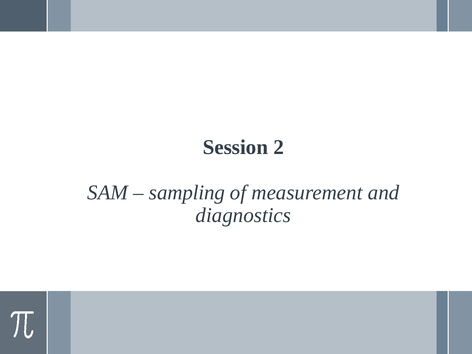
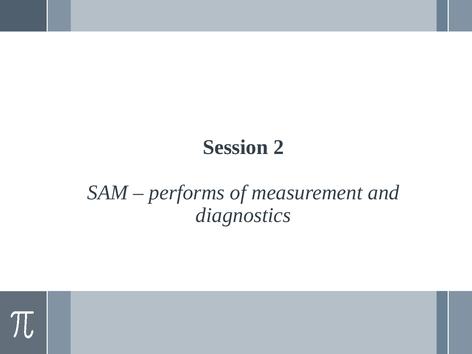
sampling: sampling -> performs (187, 193)
